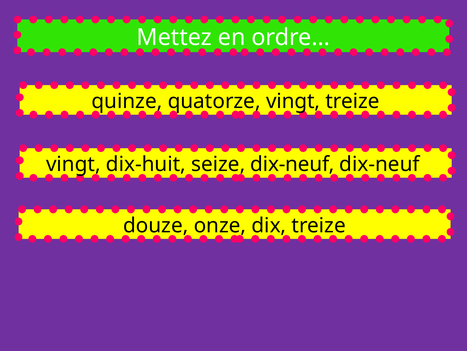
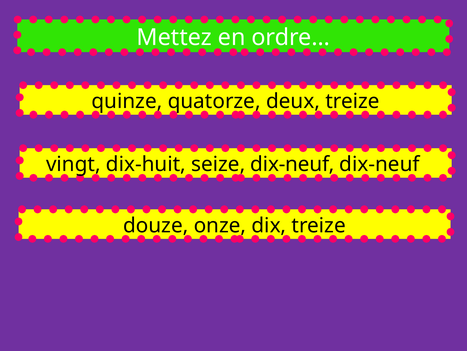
quatorze vingt: vingt -> deux (293, 101)
